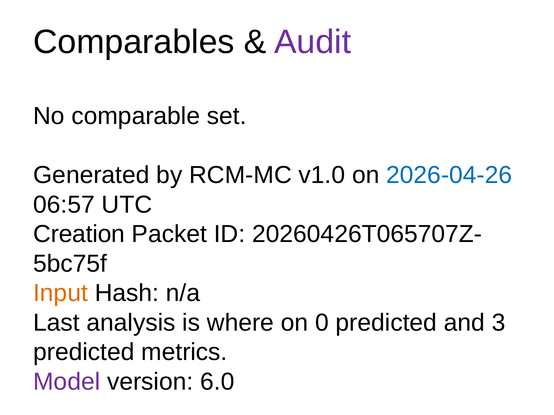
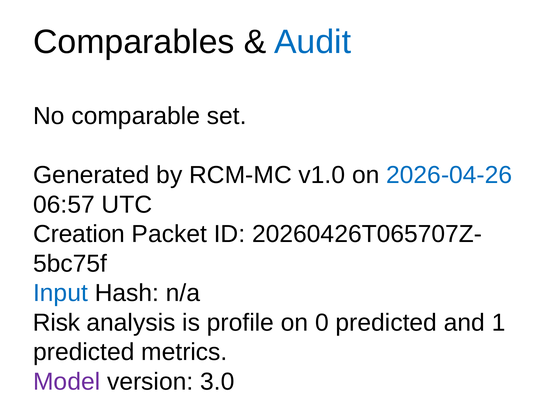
Audit colour: purple -> blue (313, 42)
Input colour: orange -> blue (61, 293)
Last: Last -> Risk (56, 323)
where: where -> profile (240, 323)
3: 3 -> 1 (499, 323)
6.0: 6.0 -> 3.0 (217, 382)
